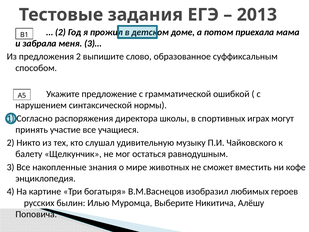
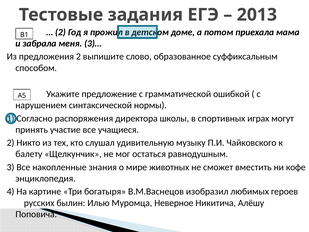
Выберите: Выберите -> Неверное (174, 203)
